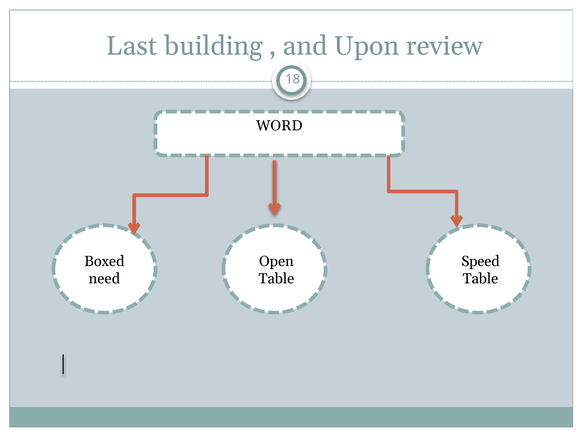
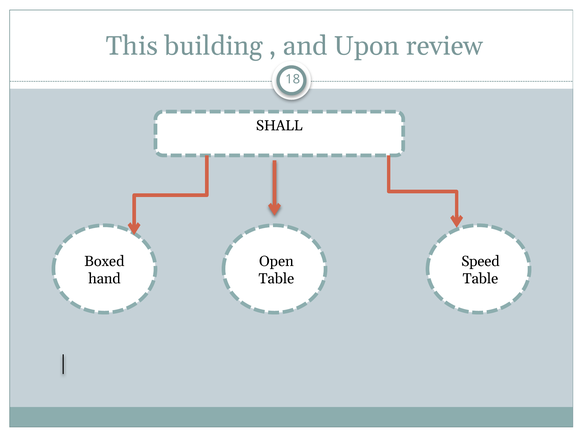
Last: Last -> This (132, 46)
WORD: WORD -> SHALL (279, 126)
need: need -> hand (105, 279)
